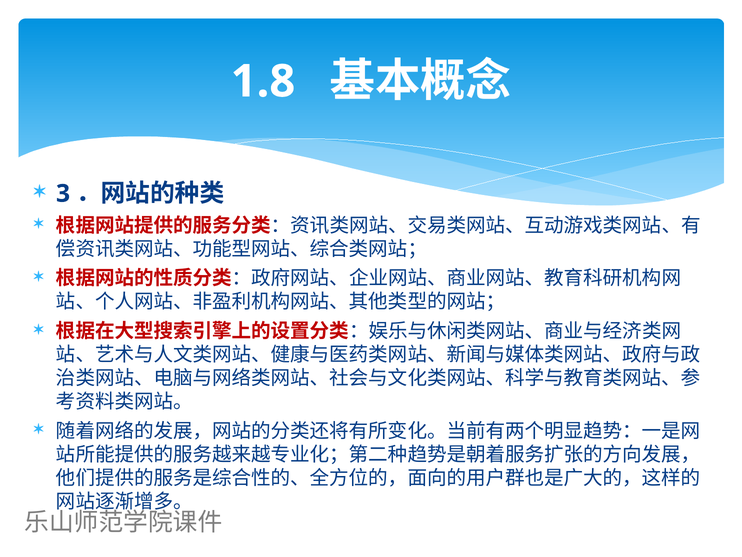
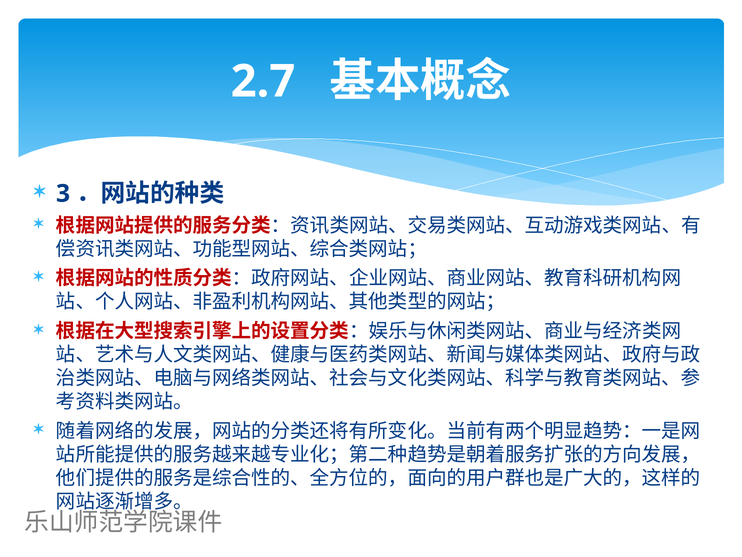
1.8: 1.8 -> 2.7 (263, 81)
